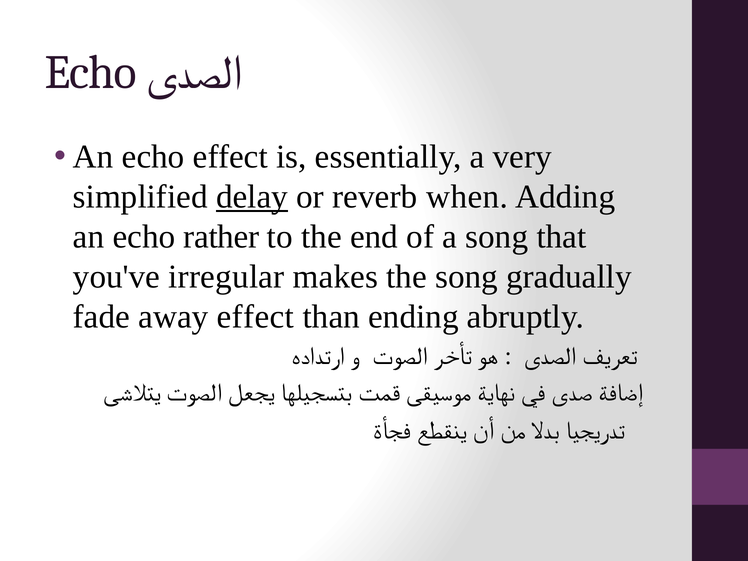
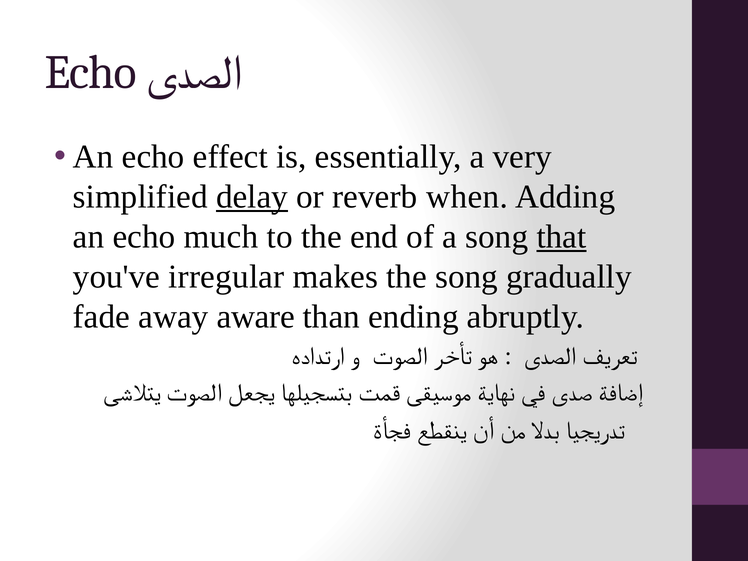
rather: rather -> much (221, 237)
that underline: none -> present (561, 237)
away effect: effect -> aware (256, 317)
